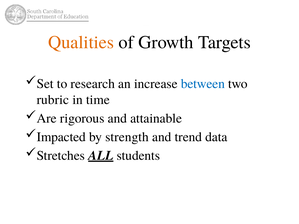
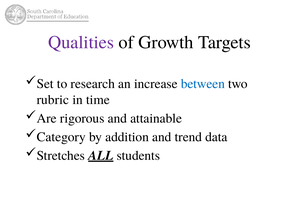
Qualities colour: orange -> purple (81, 42)
Impacted: Impacted -> Category (61, 137)
strength: strength -> addition (127, 137)
